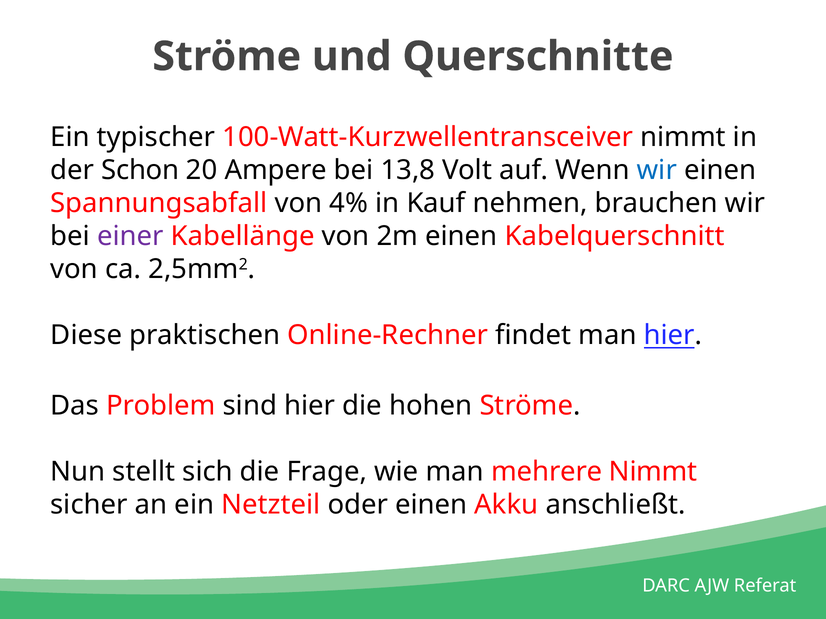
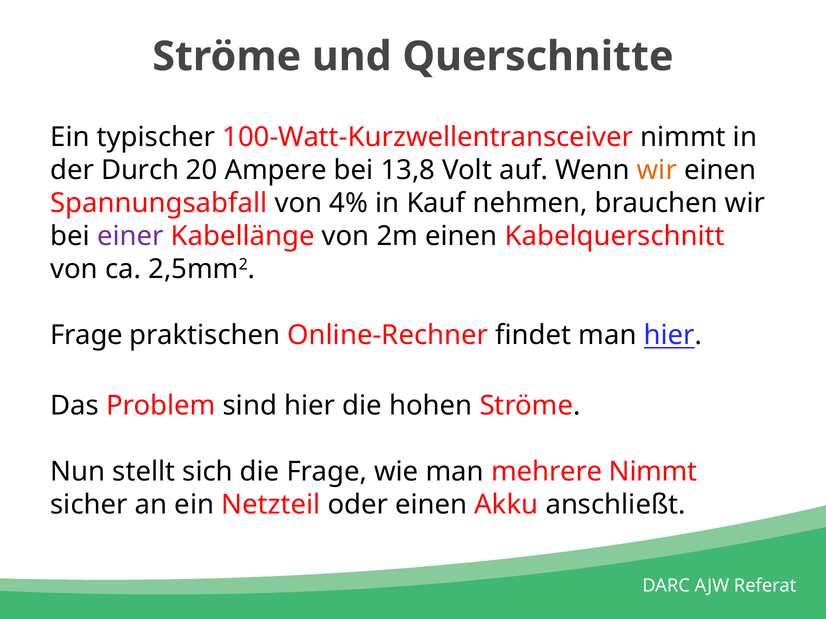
Schon: Schon -> Durch (140, 170)
wir colour: blue -> orange (657, 170)
Diese: Diese -> Frage (86, 335)
